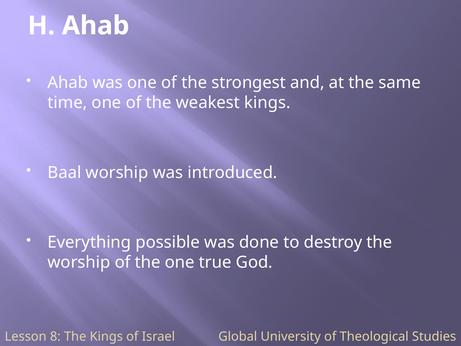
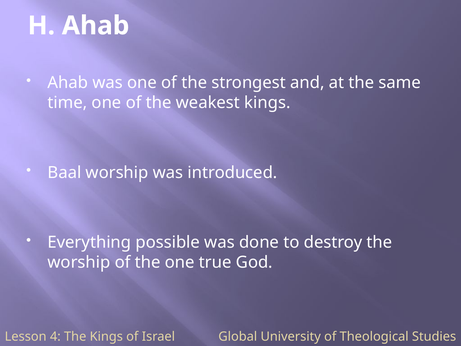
8: 8 -> 4 (55, 336)
